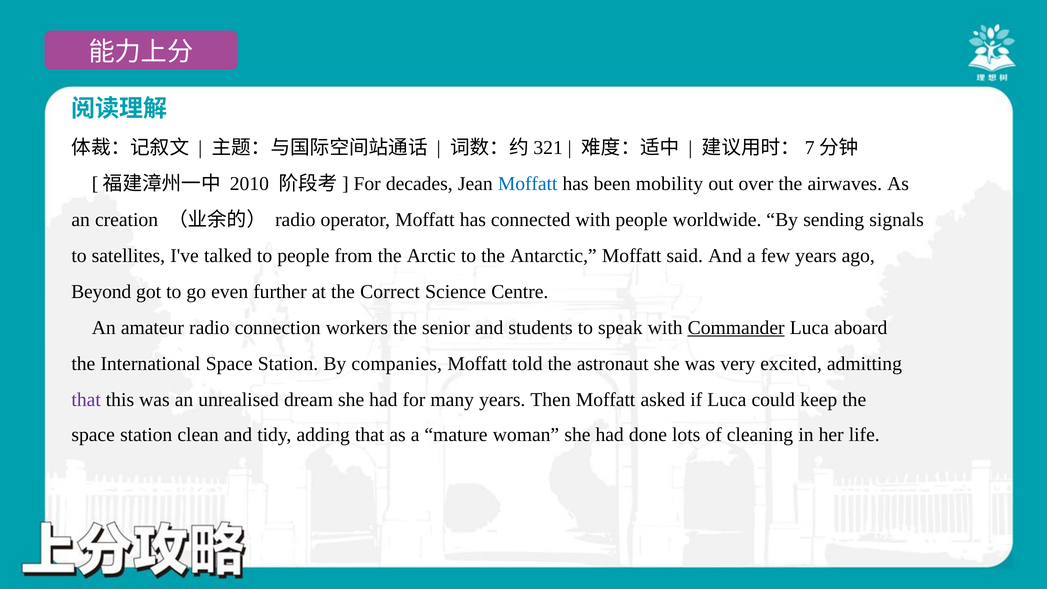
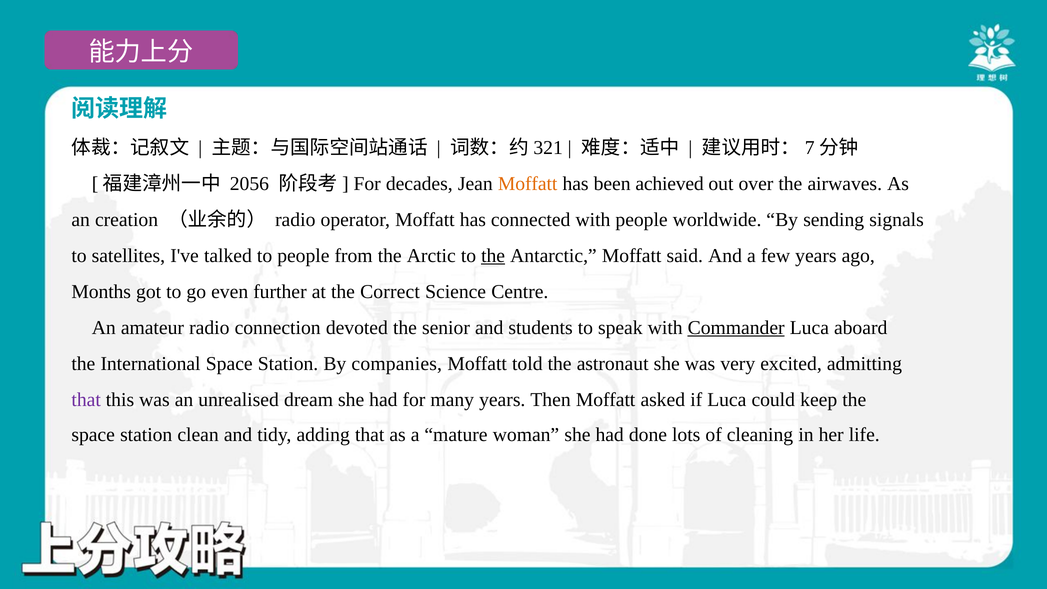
2010: 2010 -> 2056 (249, 184)
Moffatt colour: blue -> orange (528, 184)
mobility: mobility -> achieved (670, 184)
the underline: none -> present (493, 256)
Beyond: Beyond -> Months (101, 292)
workers: workers -> devoted (357, 328)
